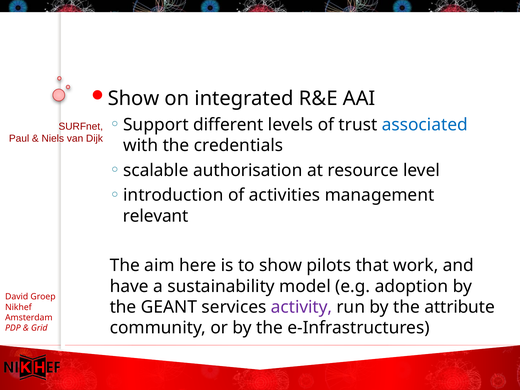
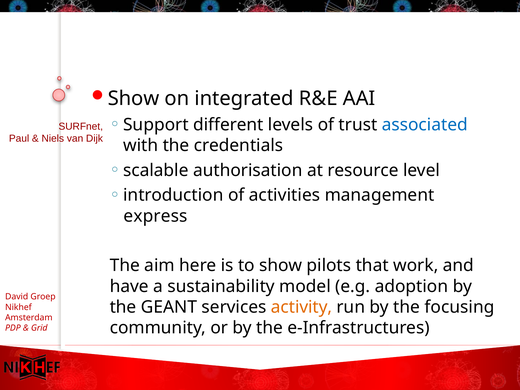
relevant: relevant -> express (156, 216)
activity colour: purple -> orange (302, 307)
attribute: attribute -> focusing (460, 307)
